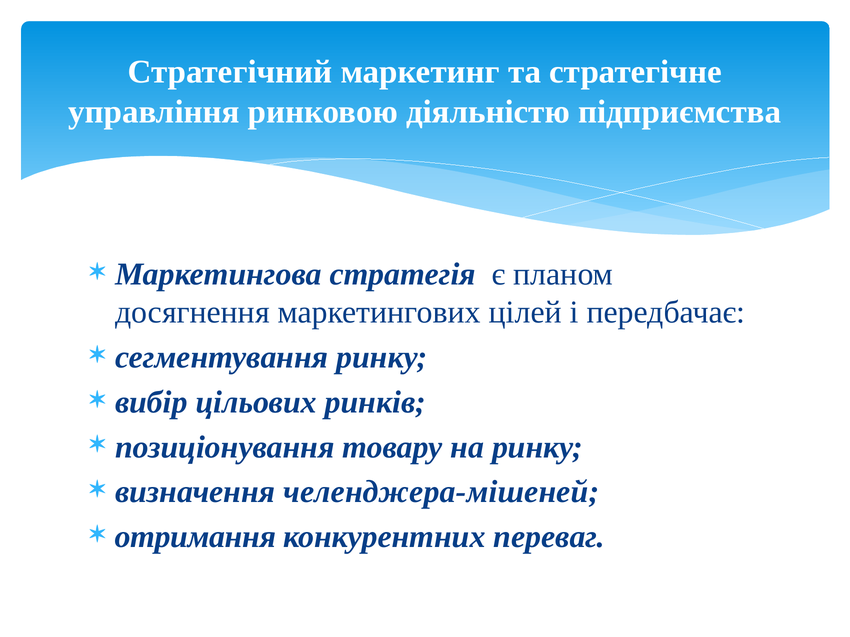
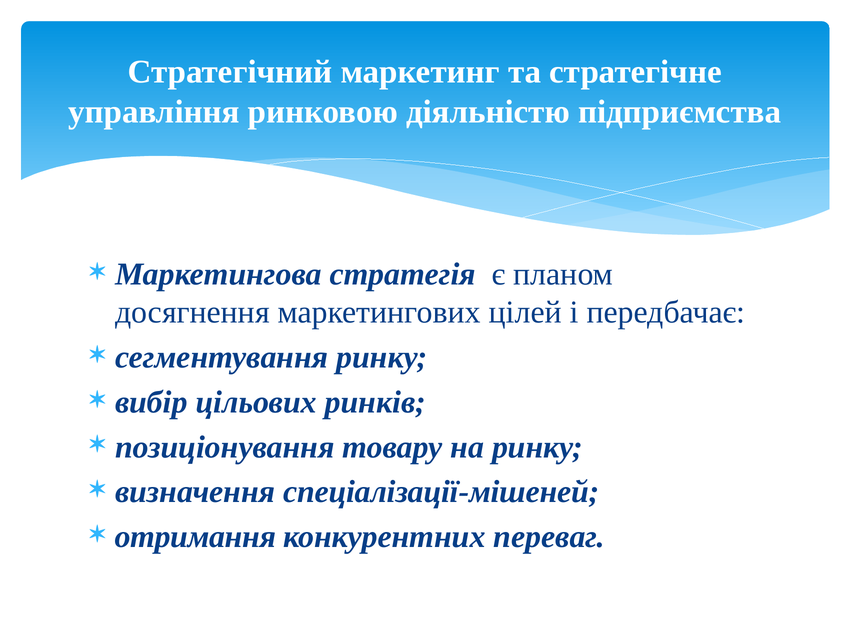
челенджера-мішеней: челенджера-мішеней -> спеціалізації-мішеней (441, 492)
